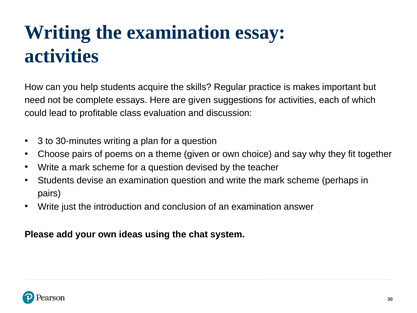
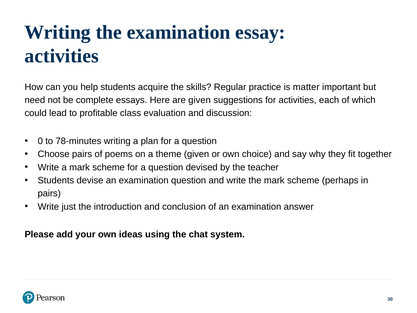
makes: makes -> matter (306, 87)
3: 3 -> 0 (40, 141)
30-minutes: 30-minutes -> 78-minutes (78, 141)
